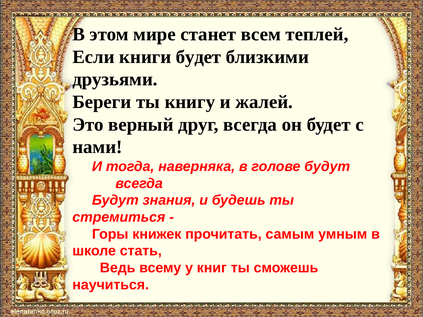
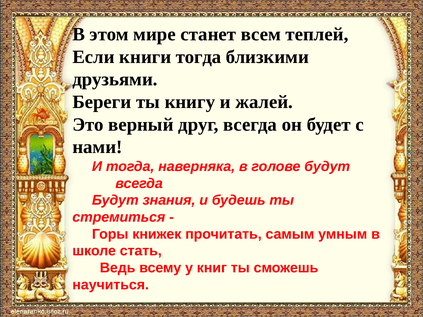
книги будет: будет -> тогда (199, 57)
